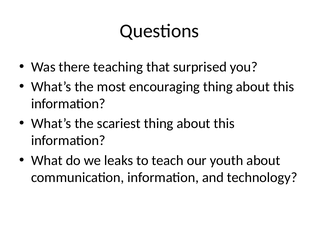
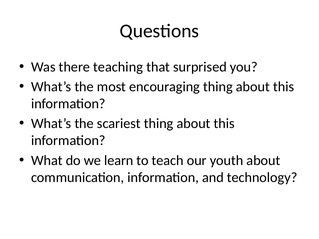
leaks: leaks -> learn (119, 161)
